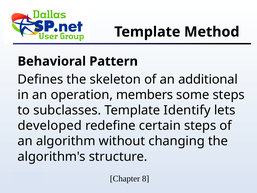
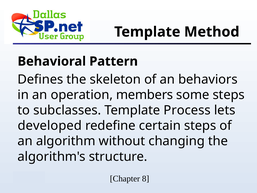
additional: additional -> behaviors (208, 79)
Identify: Identify -> Process (187, 110)
